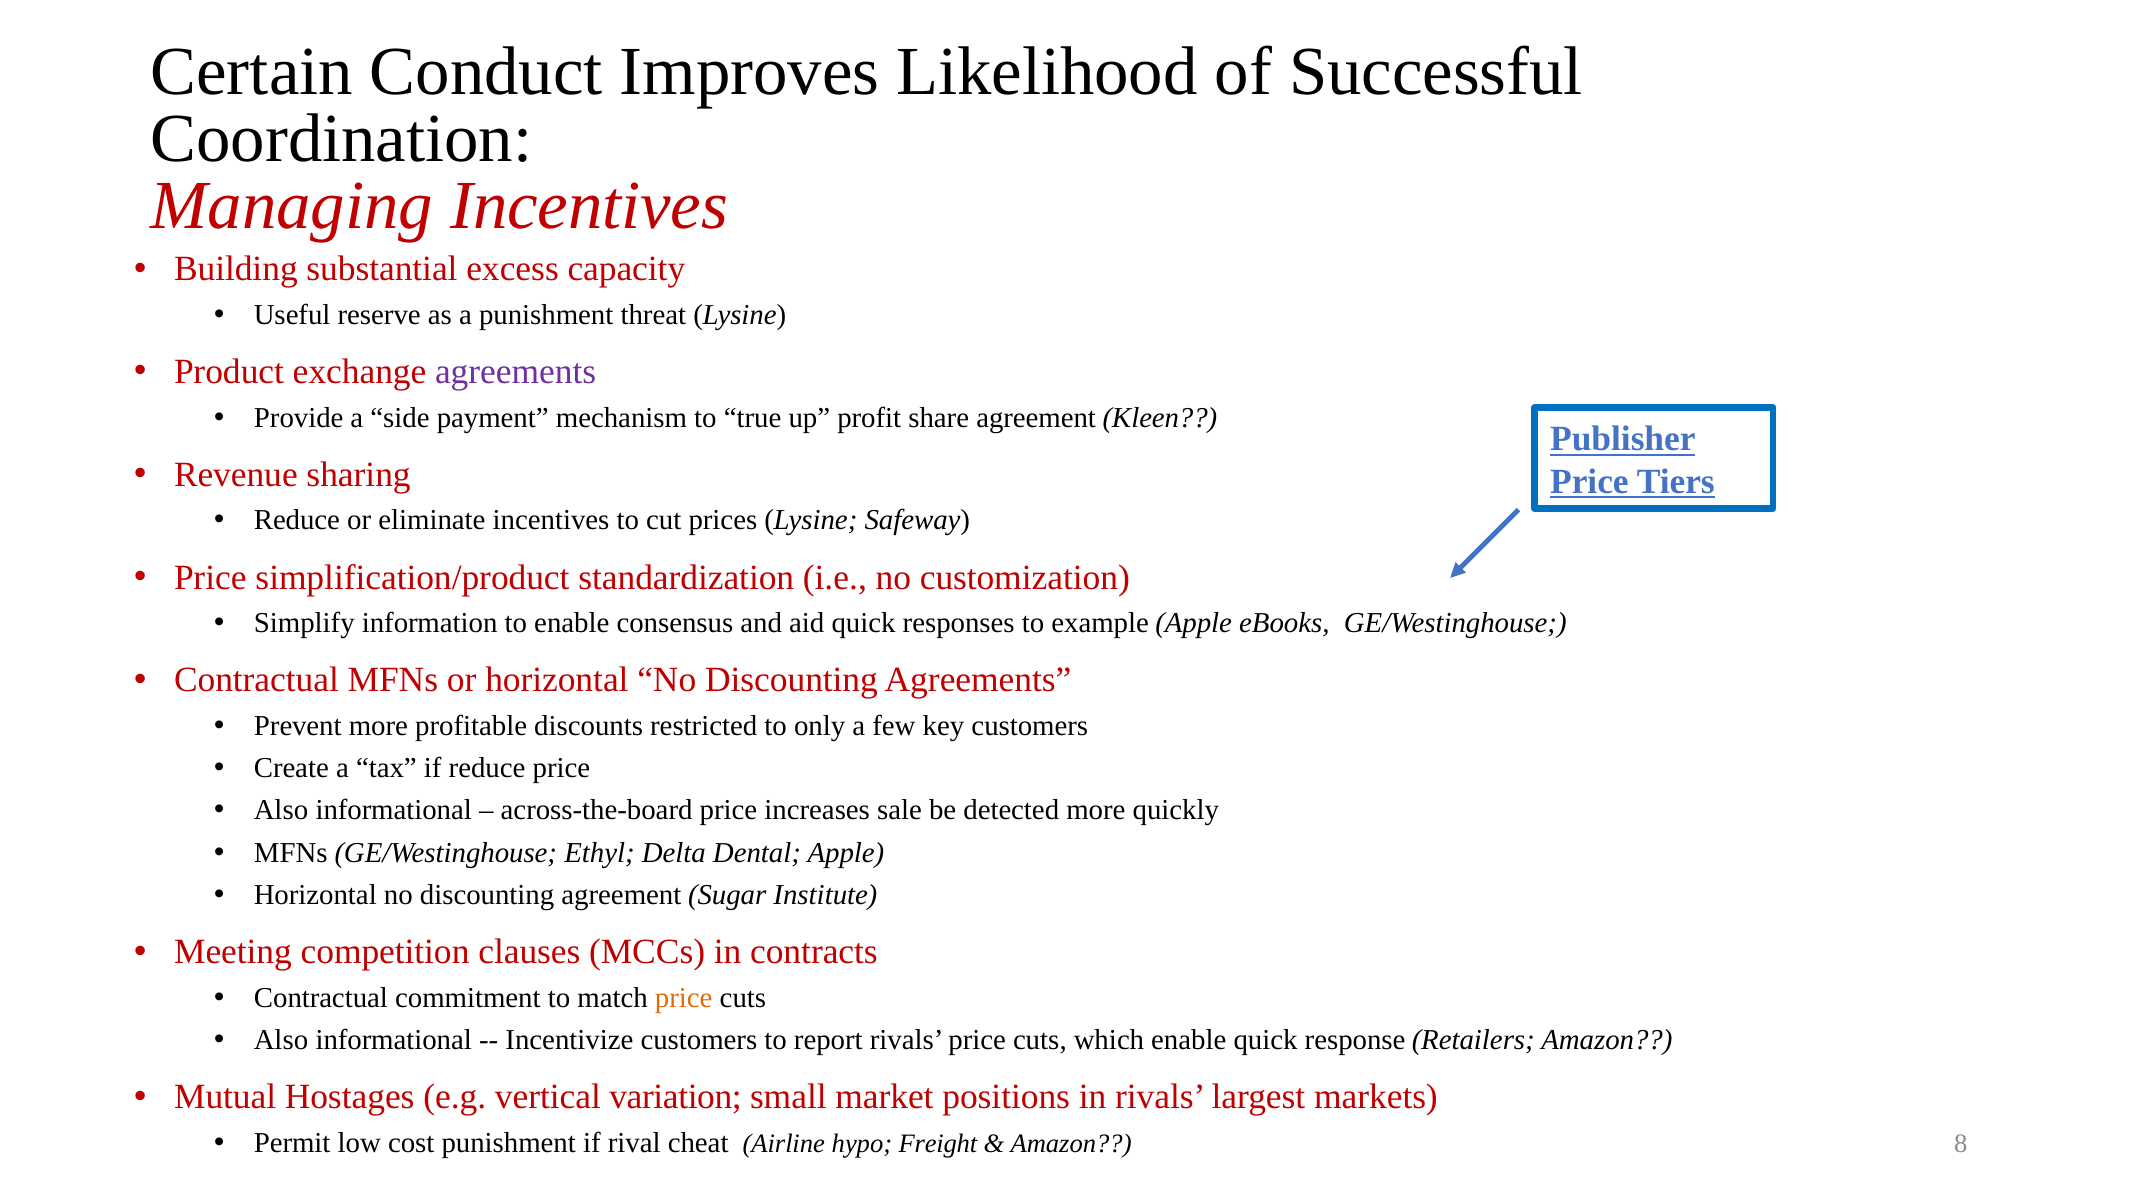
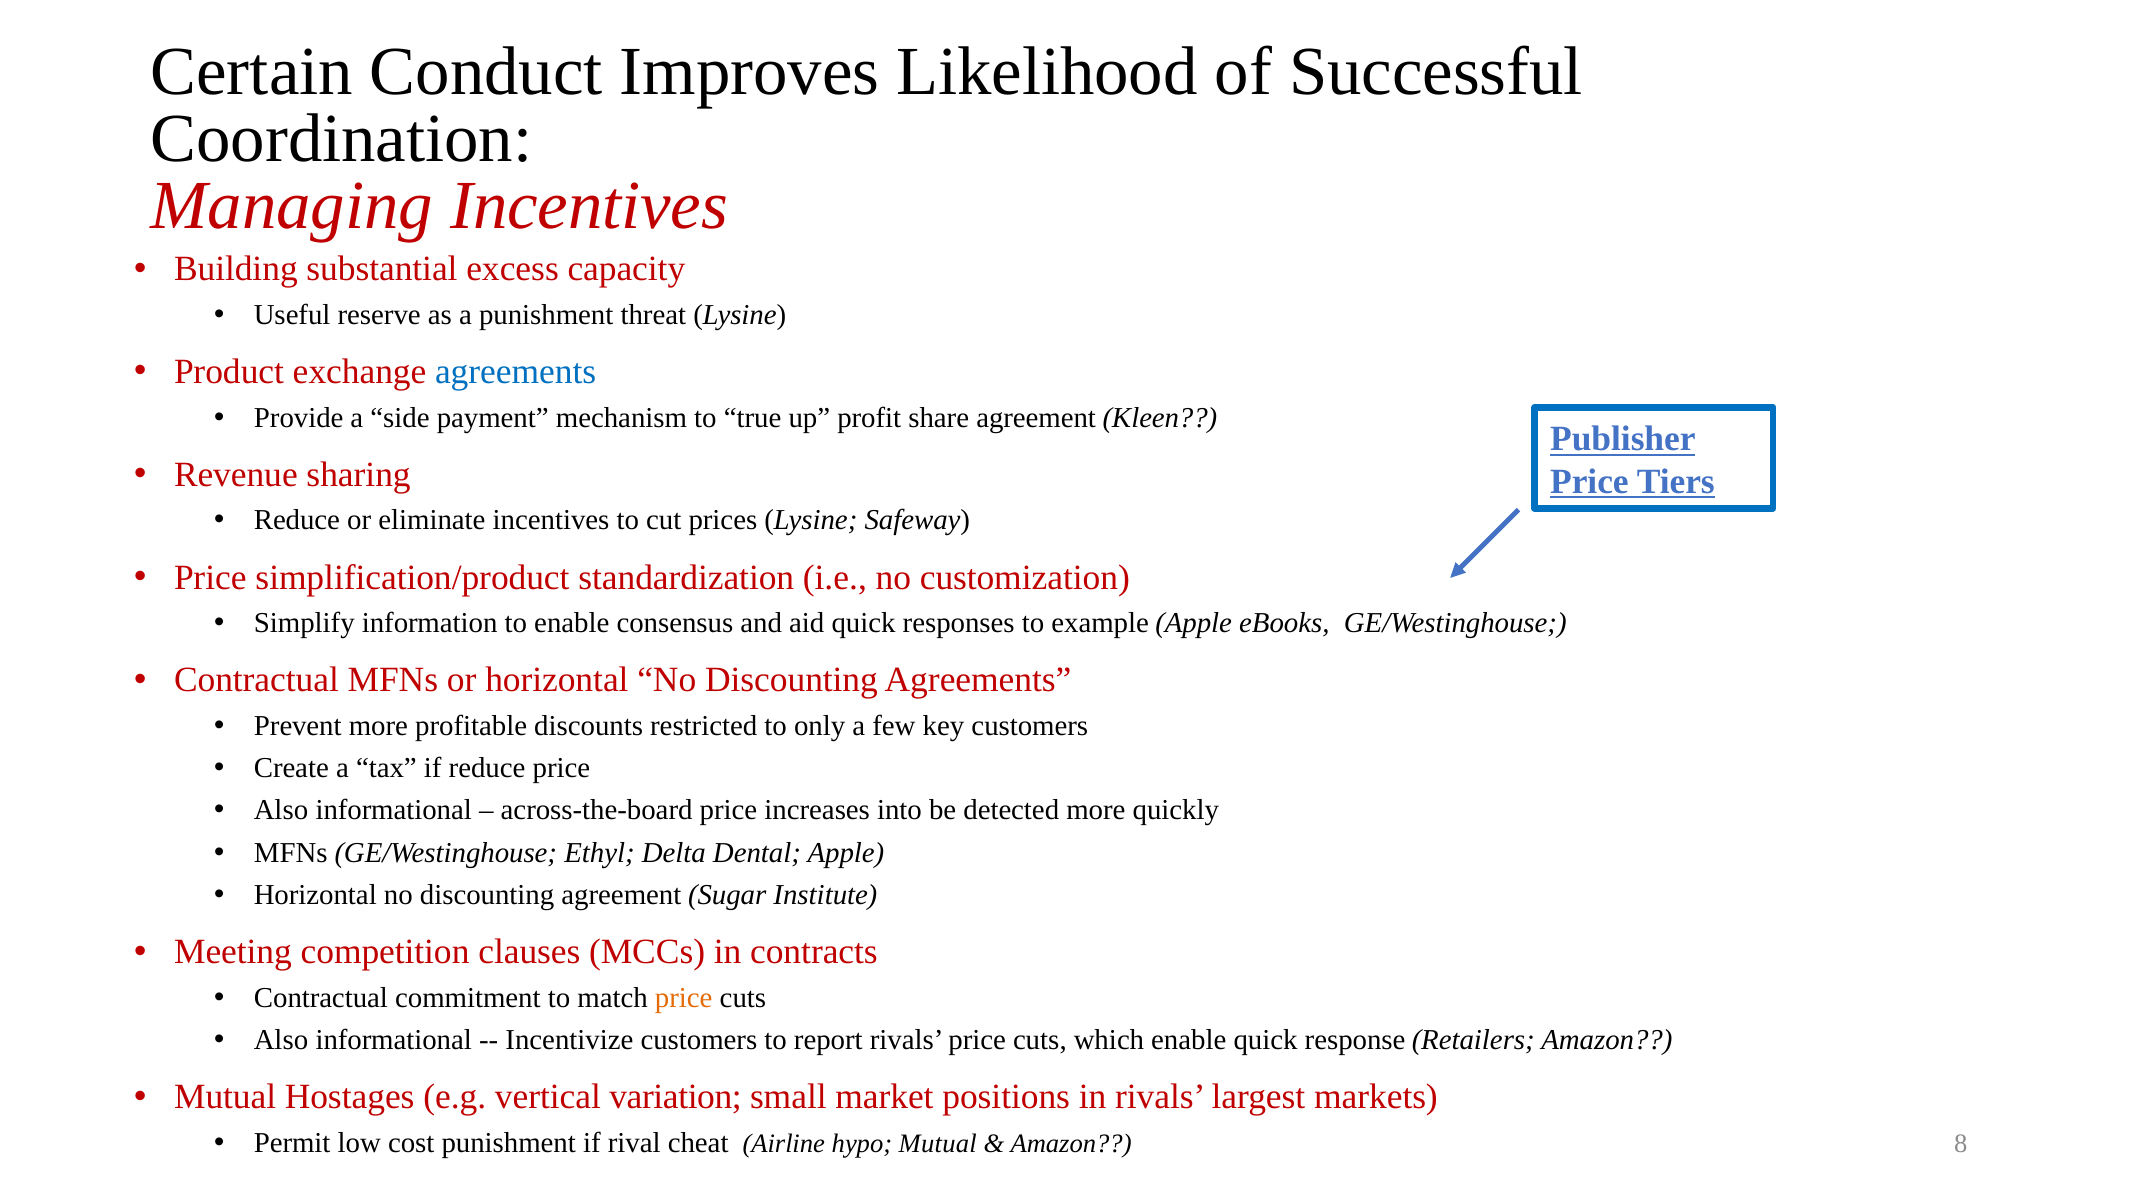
agreements colour: purple -> blue (516, 372)
sale: sale -> into (900, 811)
hypo Freight: Freight -> Mutual (938, 1144)
